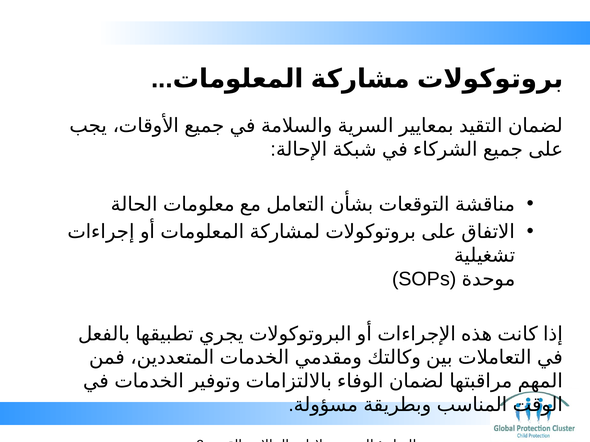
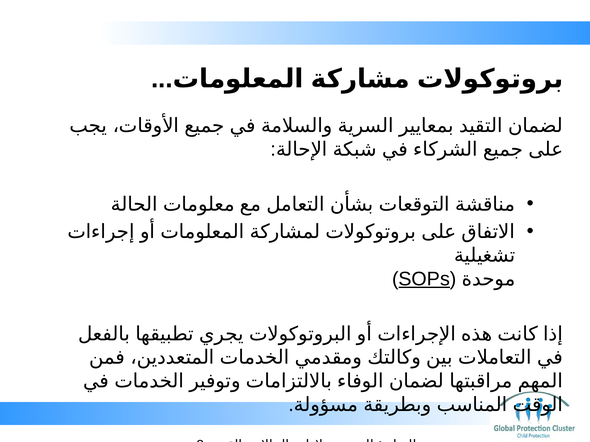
SOPs underline: none -> present (424, 279)
